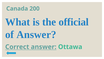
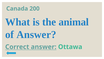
official: official -> animal (74, 22)
